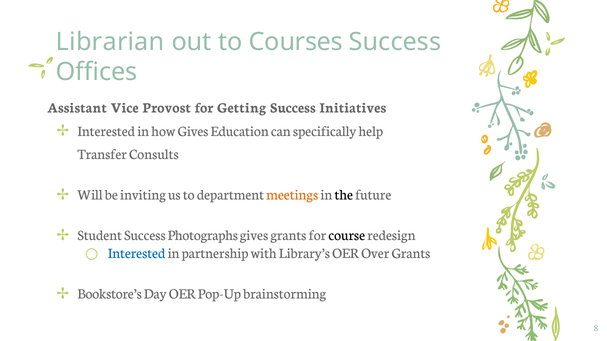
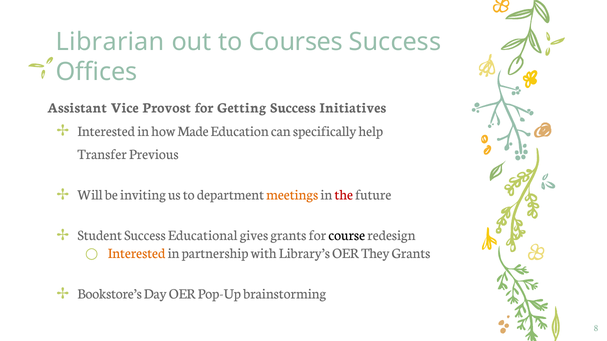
how Gives: Gives -> Made (193, 131)
Consults: Consults -> Previous (154, 154)
the colour: black -> red (344, 195)
Photographs: Photographs -> Educational (203, 235)
Interested colour: blue -> orange (137, 254)
Over: Over -> They (375, 254)
